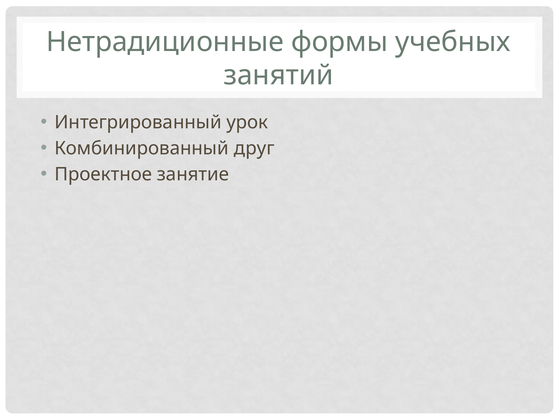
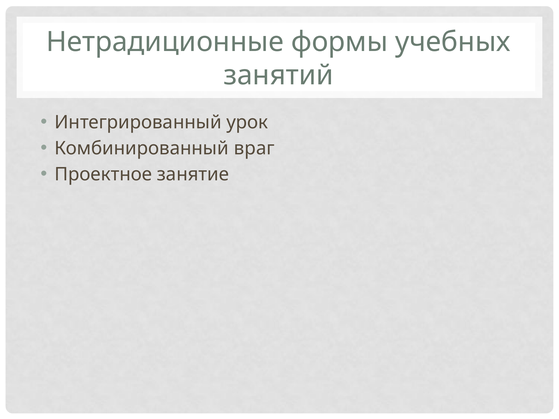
друг: друг -> враг (254, 148)
